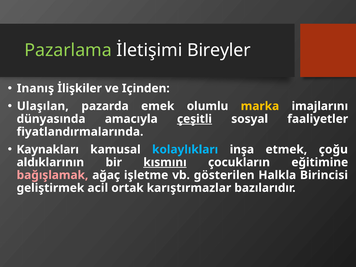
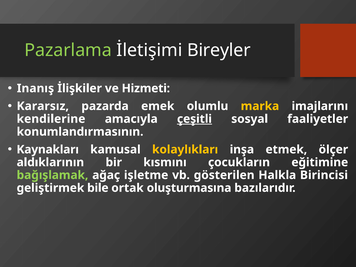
Içinden: Içinden -> Hizmeti (146, 88)
Ulaşılan: Ulaşılan -> Kararsız (43, 106)
dünyasında: dünyasında -> kendilerine (51, 119)
fiyatlandırmalarında: fiyatlandırmalarında -> konumlandırmasının (80, 132)
kolaylıkları colour: light blue -> yellow (185, 149)
çoğu: çoğu -> ölçer (333, 149)
kısmını underline: present -> none (165, 162)
bağışlamak colour: pink -> light green (52, 175)
acil: acil -> bile (98, 188)
karıştırmazlar: karıştırmazlar -> oluşturmasına (189, 188)
